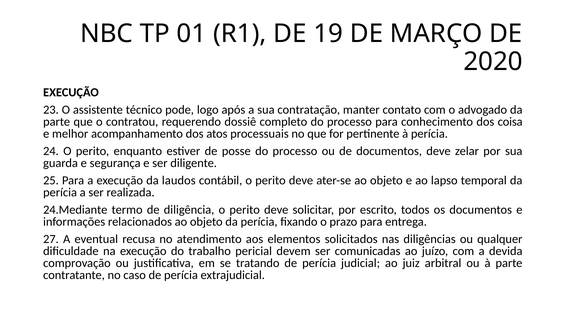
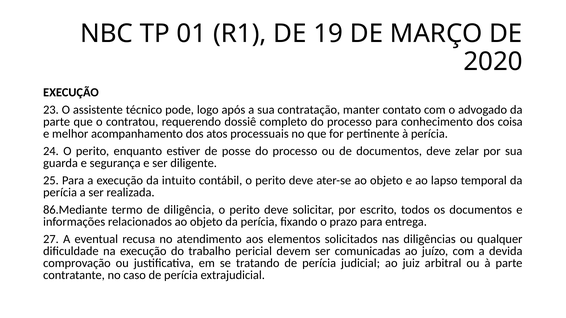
laudos: laudos -> intuito (179, 181)
24.Mediante: 24.Mediante -> 86.Mediante (75, 210)
